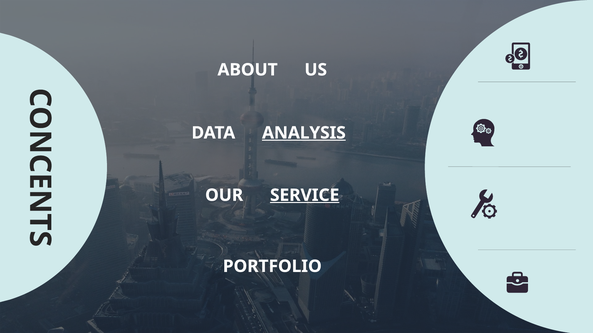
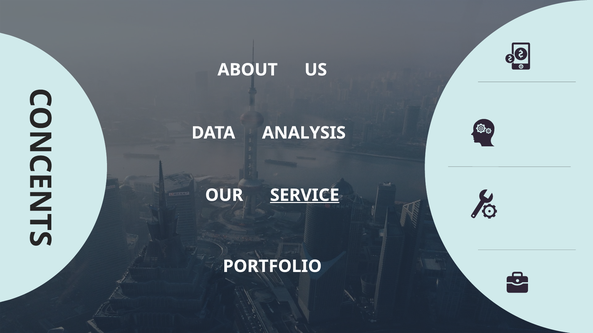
ANALYSIS underline: present -> none (304, 133)
